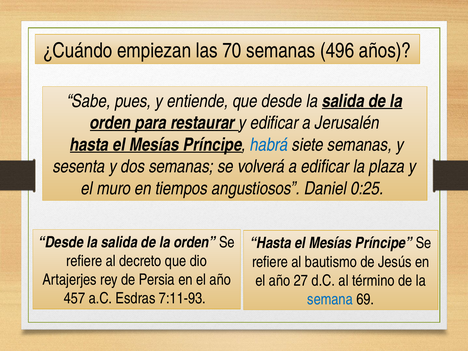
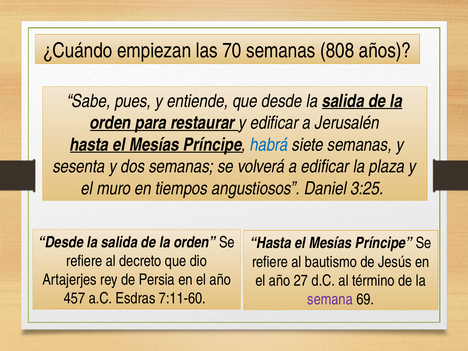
496: 496 -> 808 (337, 51)
0:25: 0:25 -> 3:25 (367, 188)
7:11-93: 7:11-93 -> 7:11-60 (182, 298)
semana colour: blue -> purple (330, 299)
